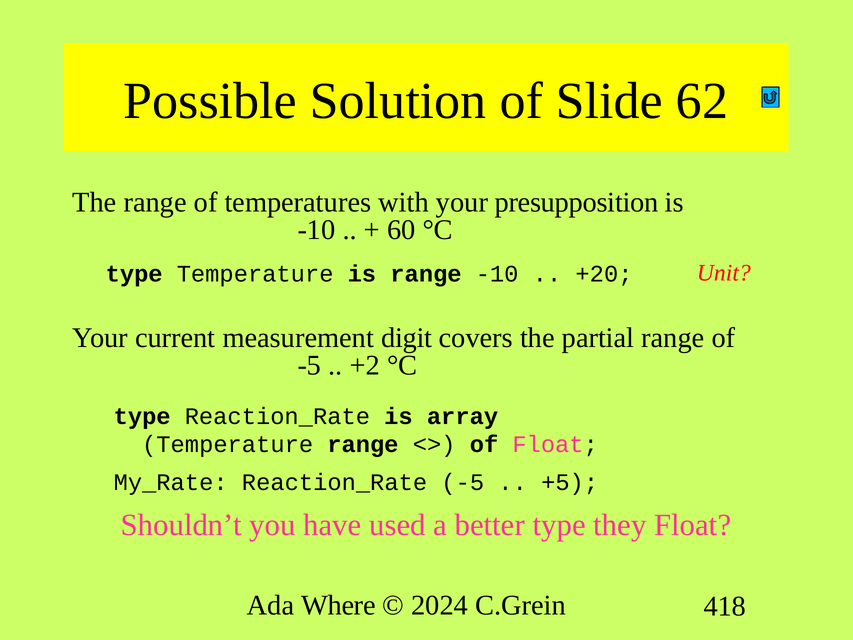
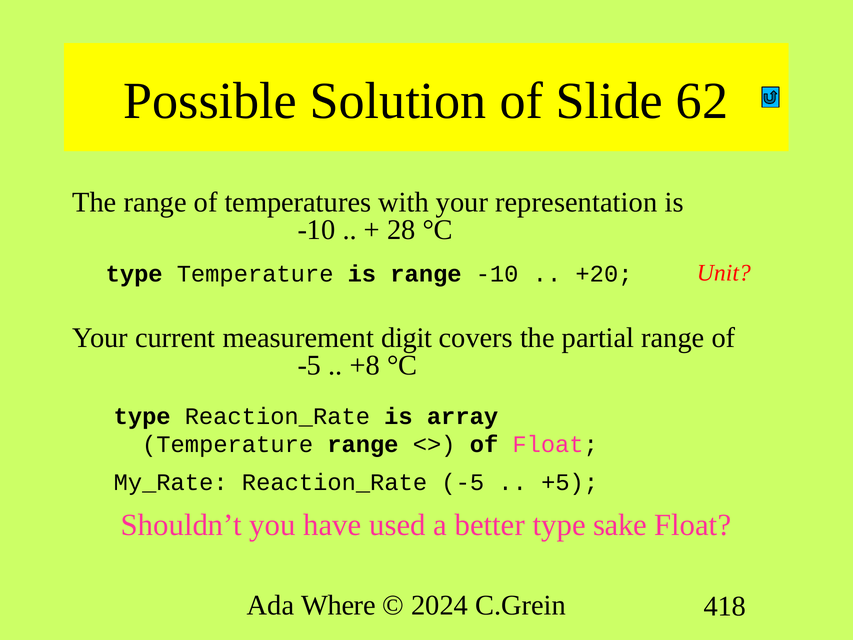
presupposition: presupposition -> representation (576, 202)
60: 60 -> 28 (401, 230)
+2: +2 -> +8 (365, 365)
they: they -> sake (620, 525)
